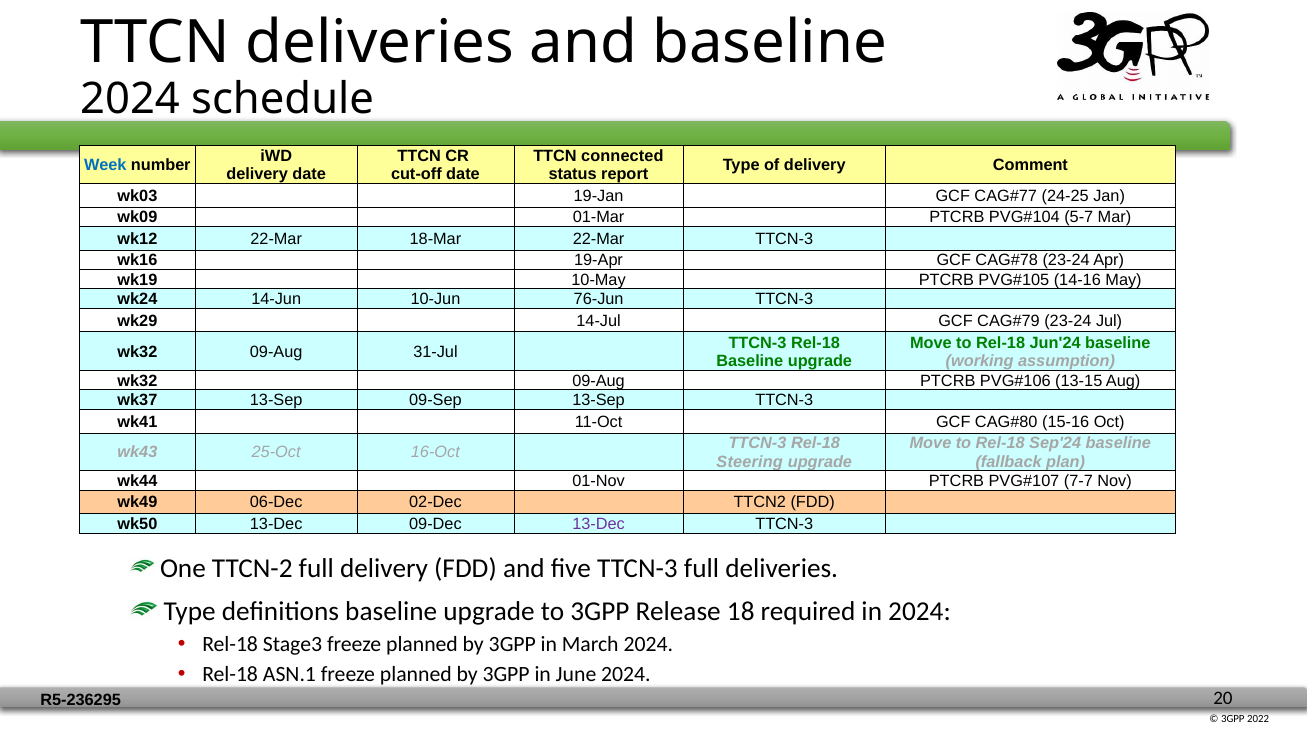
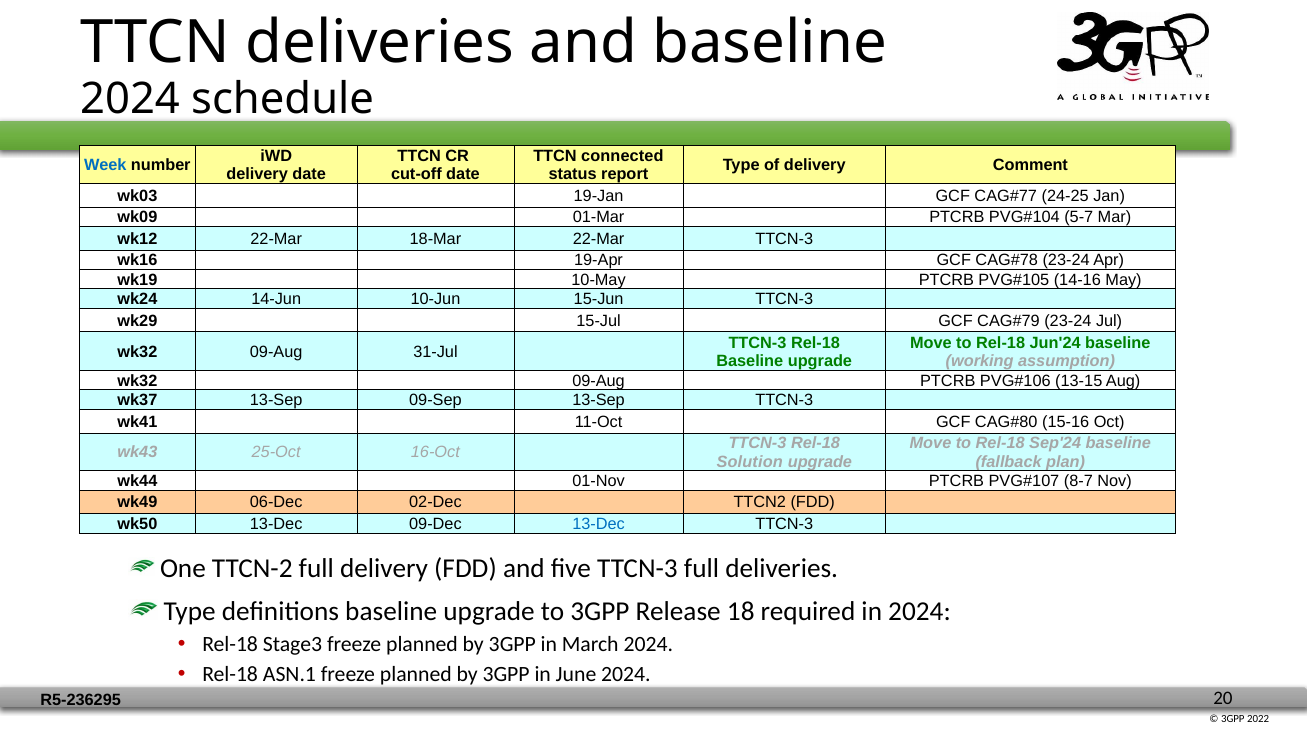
76-Jun: 76-Jun -> 15-Jun (599, 299)
14-Jul: 14-Jul -> 15-Jul (599, 321)
Steering: Steering -> Solution (750, 462)
7-7: 7-7 -> 8-7 (1078, 481)
13-Dec colour: purple -> blue (599, 524)
